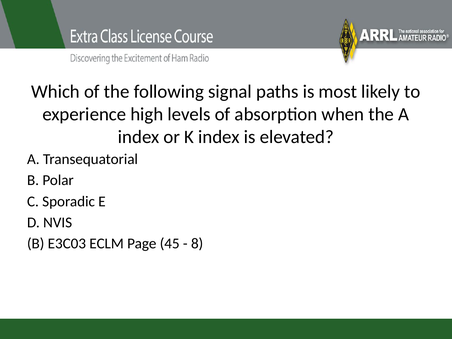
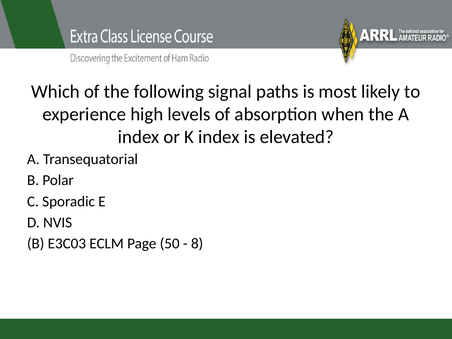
45: 45 -> 50 (170, 244)
